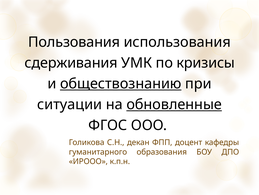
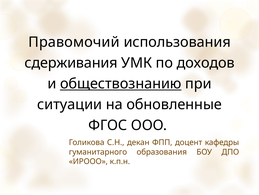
Пользования: Пользования -> Правомочий (74, 42)
кризисы: кризисы -> доходов (206, 63)
обновленные underline: present -> none (174, 104)
